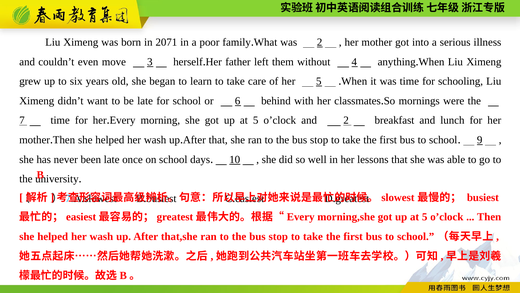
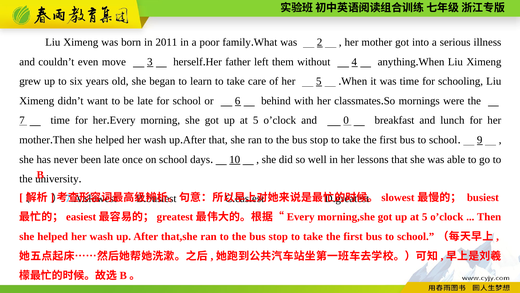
2071: 2071 -> 2011 (166, 42)
and 2: 2 -> 0 (346, 120)
